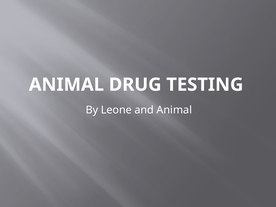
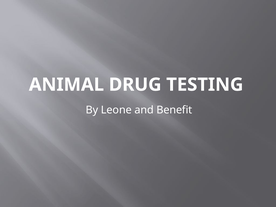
and Animal: Animal -> Benefit (174, 110)
